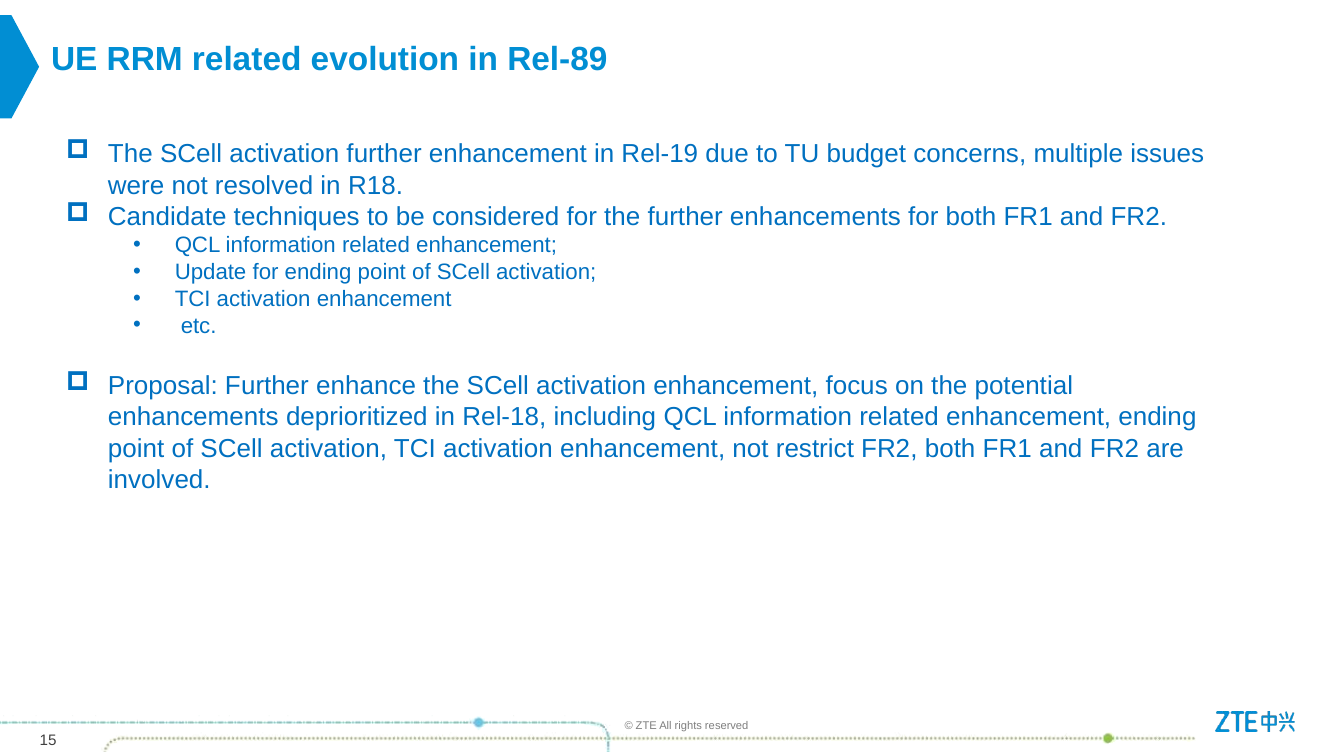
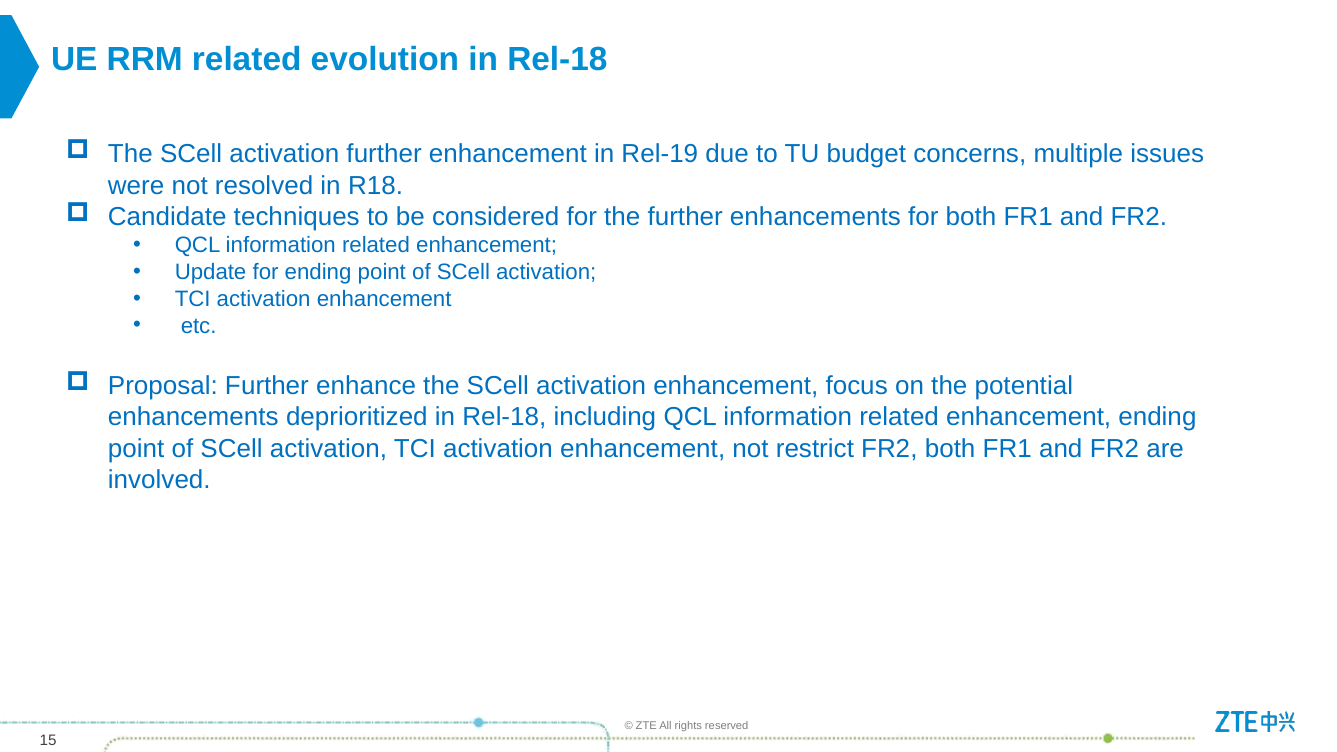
evolution in Rel-89: Rel-89 -> Rel-18 (557, 60)
